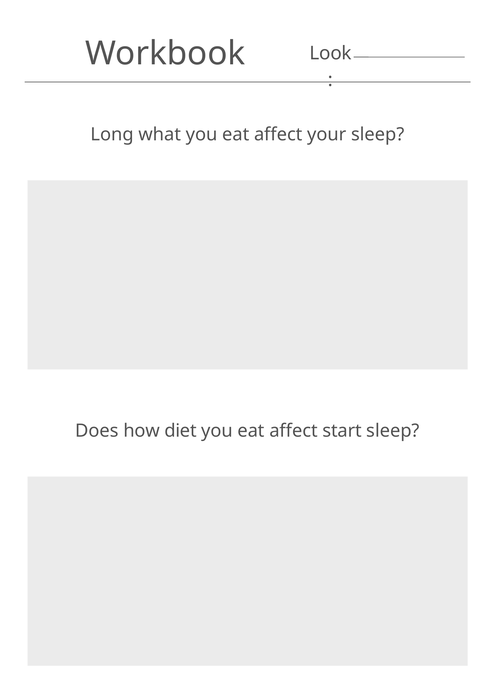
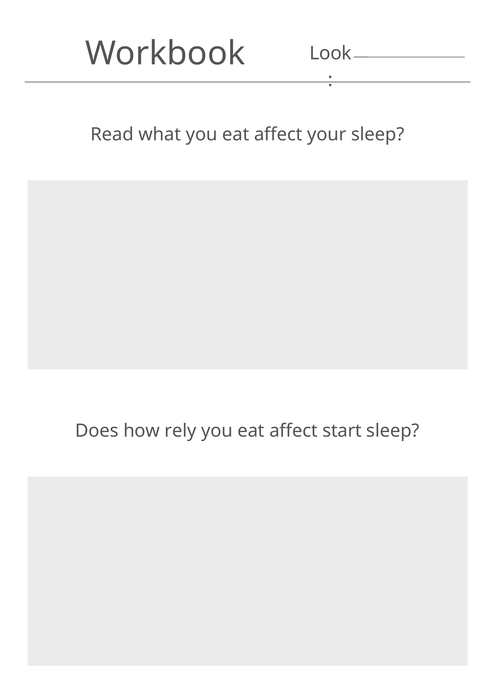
Long: Long -> Read (112, 135)
diet: diet -> rely (180, 431)
